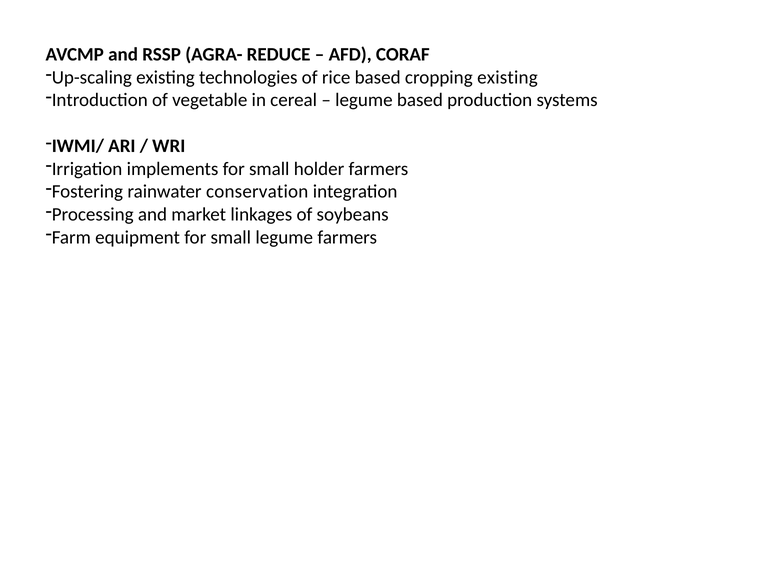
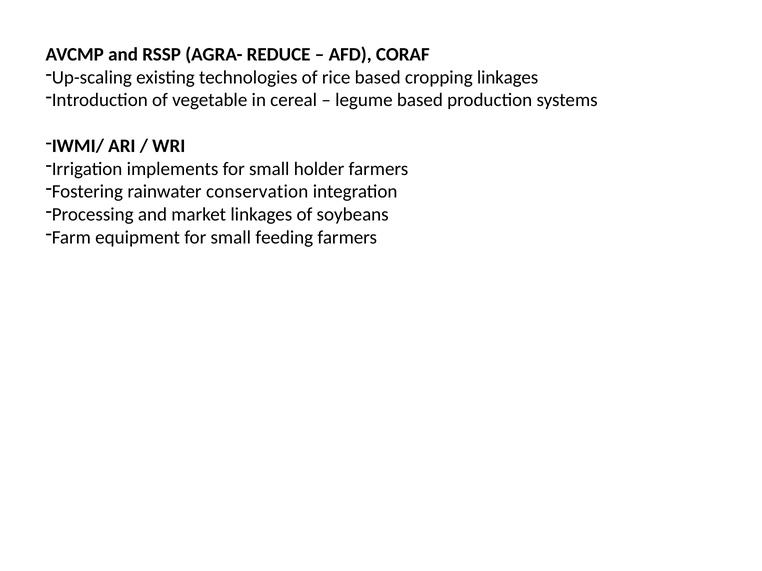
cropping existing: existing -> linkages (508, 77)
small legume: legume -> feeding (284, 237)
